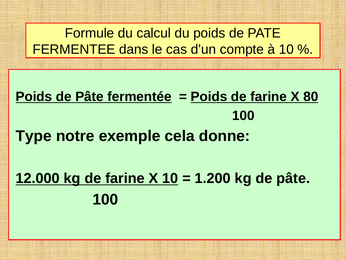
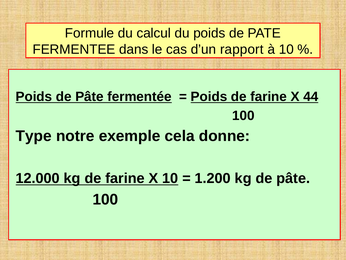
compte: compte -> rapport (242, 49)
80: 80 -> 44 (311, 96)
